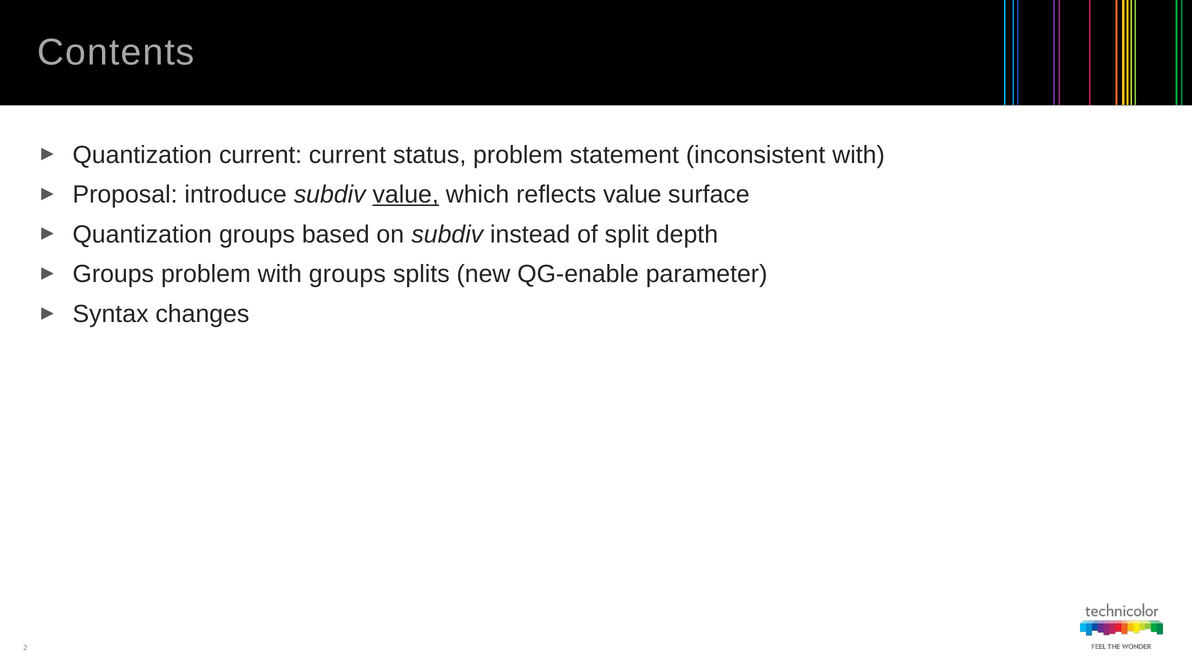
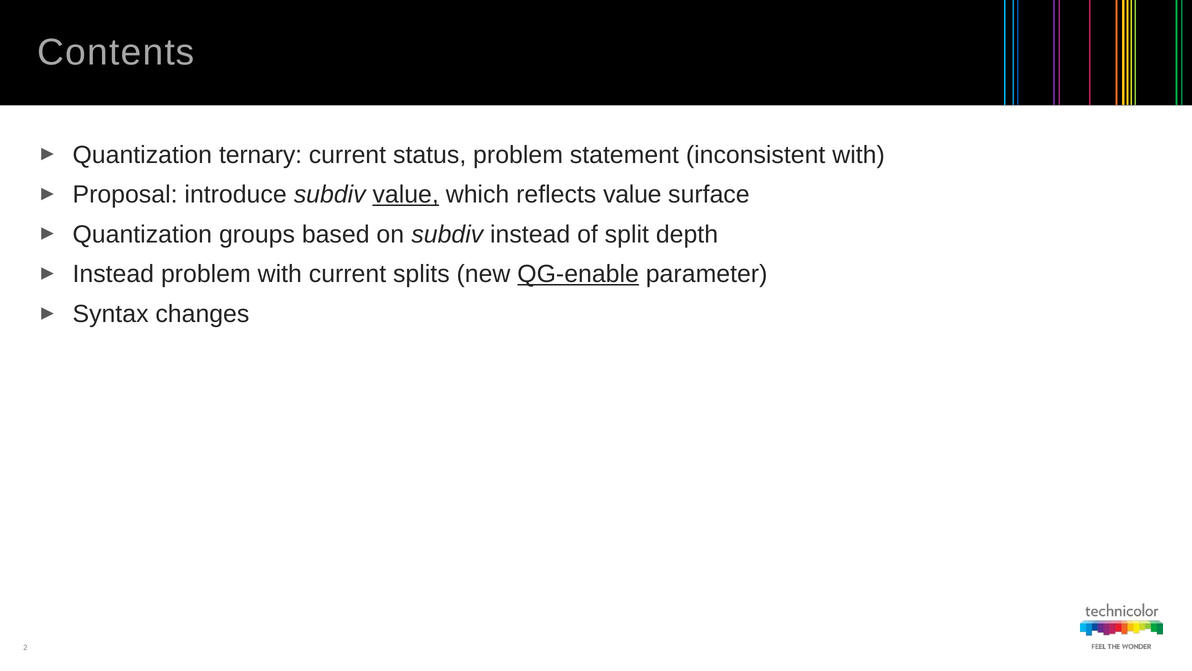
Quantization current: current -> ternary (261, 155)
Groups: Groups -> Instead (113, 274)
with groups: groups -> current (347, 274)
QG-enable underline: none -> present (578, 274)
